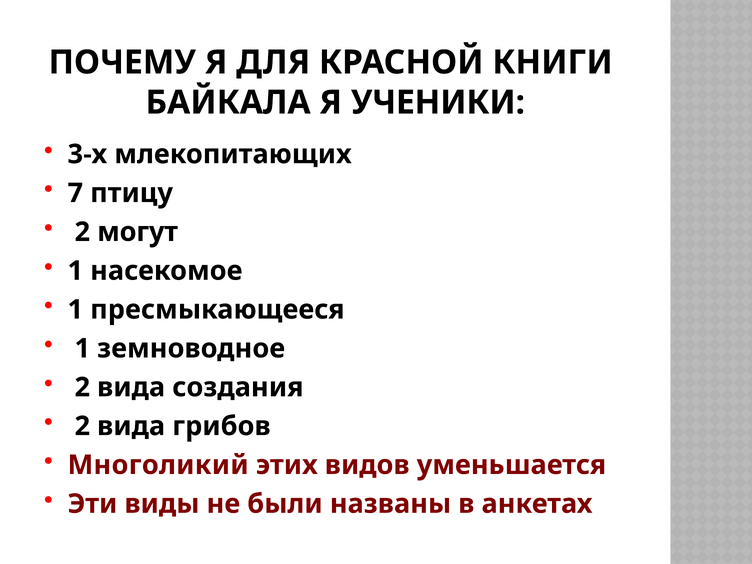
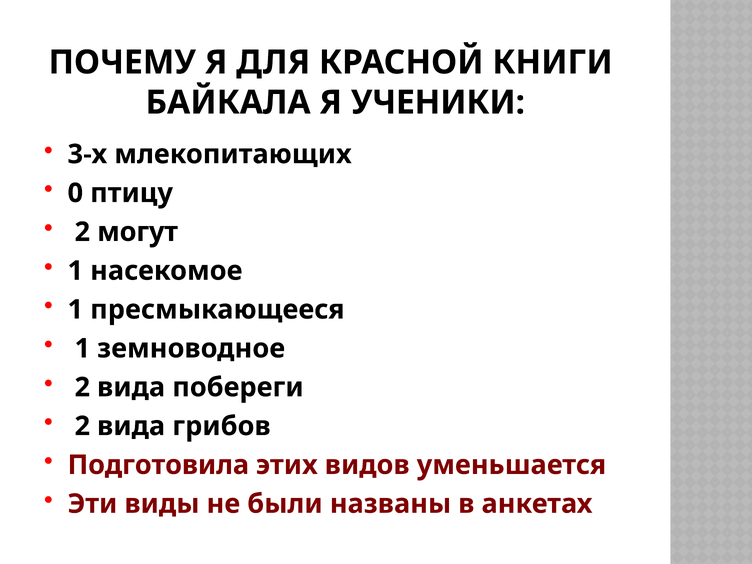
7: 7 -> 0 (75, 193)
создания: создания -> побереги (238, 387)
Многоликий: Многоликий -> Подготовила (158, 465)
